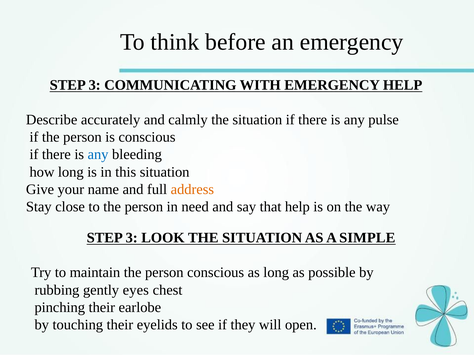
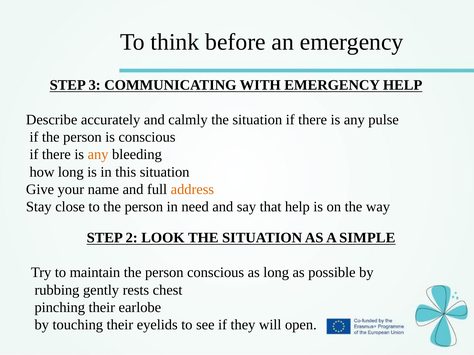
any colour: blue -> orange (98, 155)
3: 3 -> 2 (132, 238)
eyes: eyes -> rests (136, 290)
